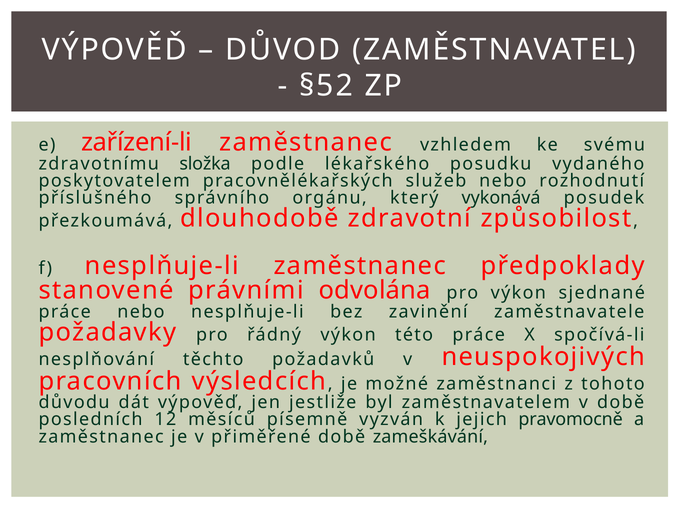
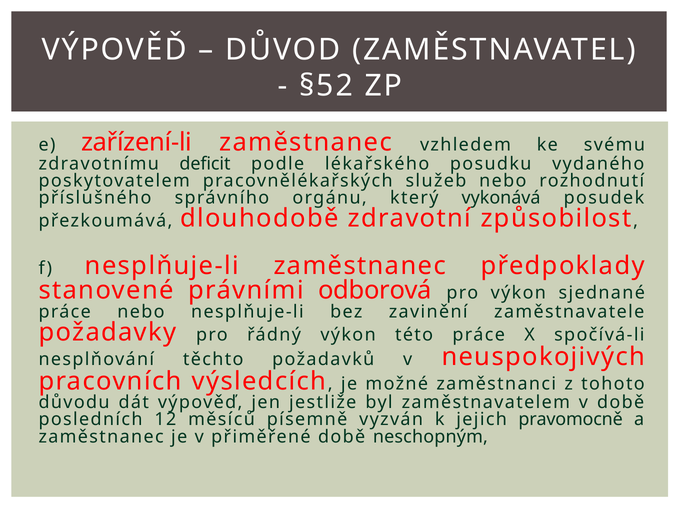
složka: složka -> deficit (205, 164)
odvolána: odvolána -> odborová (375, 290)
zameškávání: zameškávání -> neschopným (430, 437)
